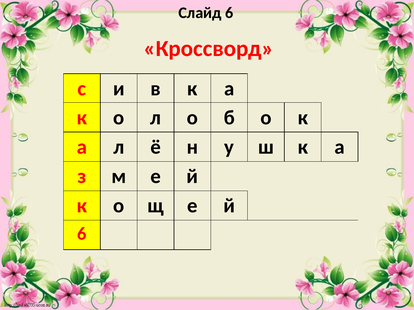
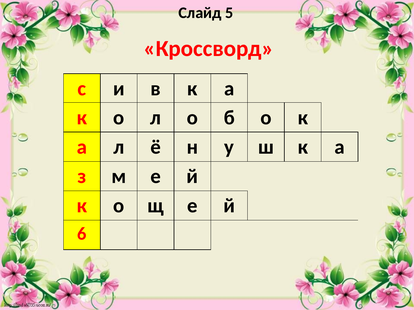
Слайд 6: 6 -> 5 (229, 13)
